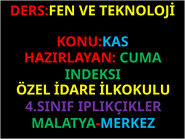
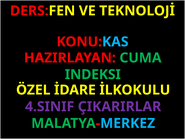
IPLIKÇIKLER: IPLIKÇIKLER -> ÇIKARIRLAR (120, 106)
